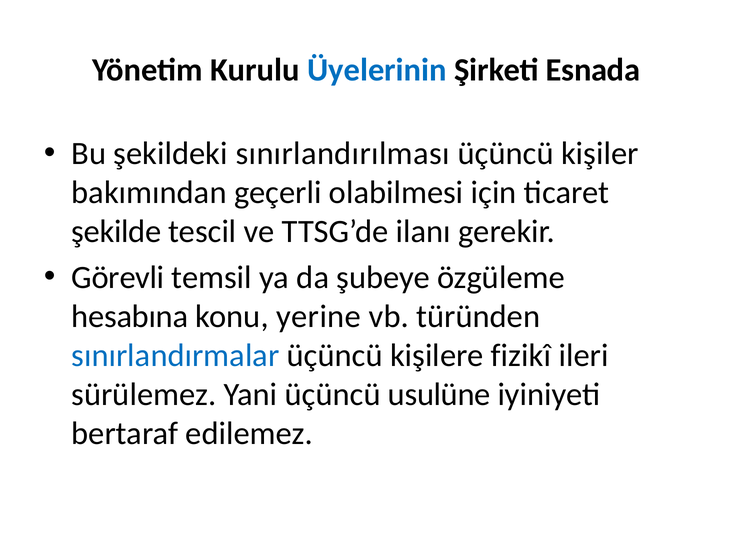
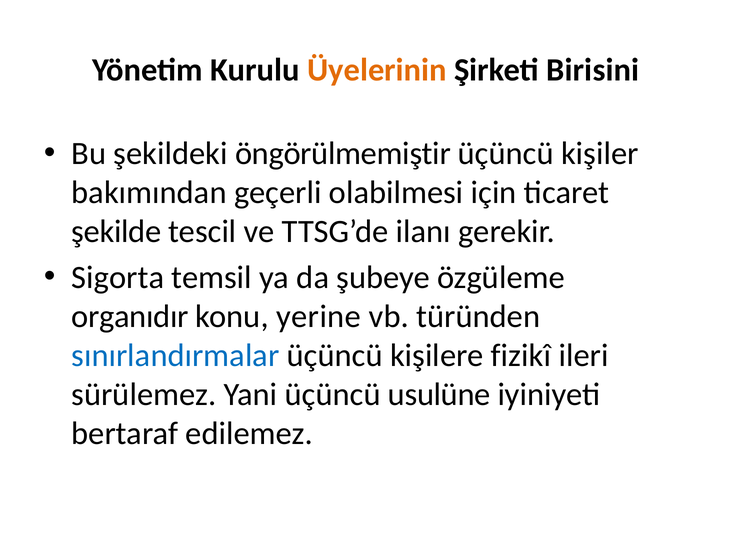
Üyelerinin colour: blue -> orange (377, 70)
Esnada: Esnada -> Birisini (593, 70)
sınırlandırılması: sınırlandırılması -> öngörülmemiştir (343, 154)
Görevli: Görevli -> Sigorta (118, 277)
hesabına: hesabına -> organıdır (130, 316)
